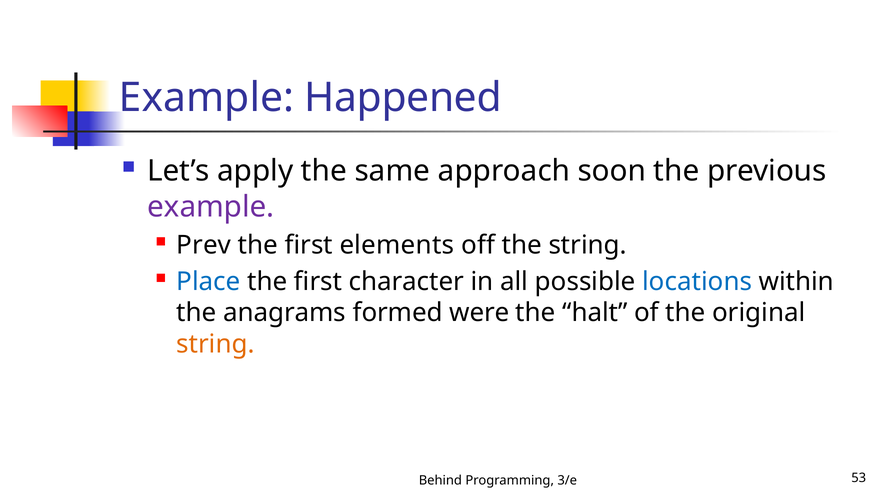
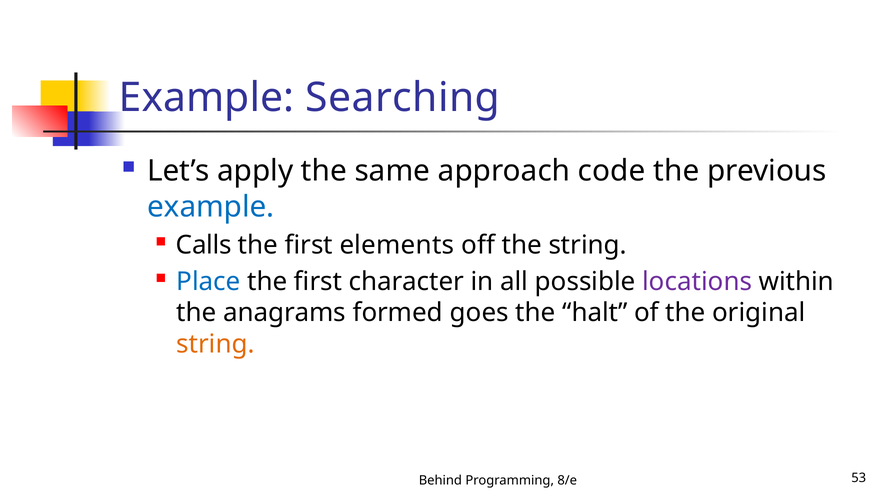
Happened: Happened -> Searching (403, 98)
soon: soon -> code (612, 171)
example colour: purple -> blue (211, 207)
Prev: Prev -> Calls (204, 245)
locations colour: blue -> purple (697, 281)
were: were -> goes (479, 313)
3/e: 3/e -> 8/e (567, 480)
